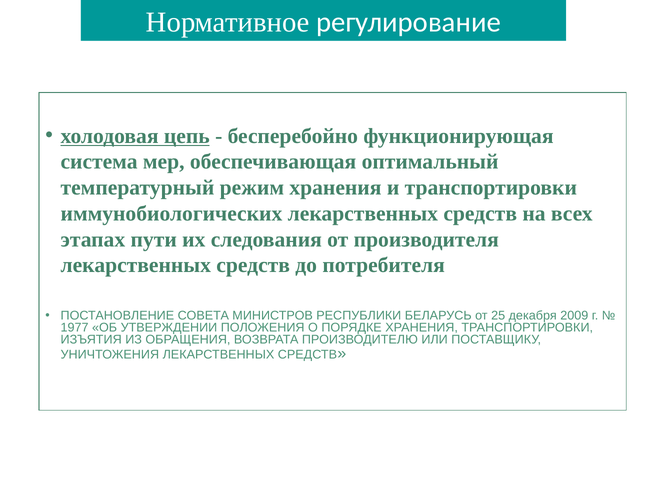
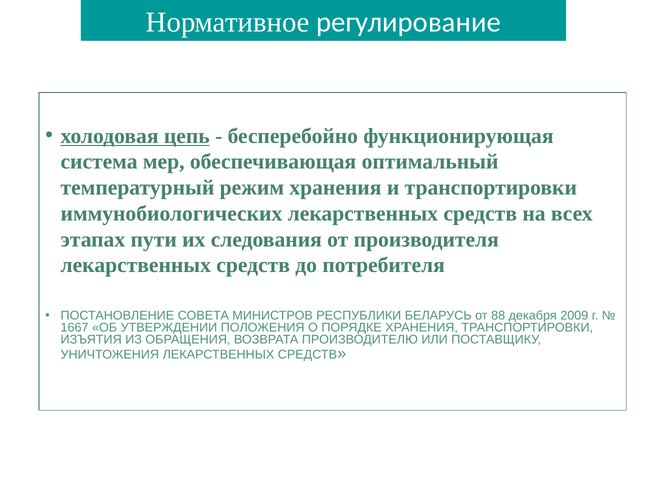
25: 25 -> 88 (498, 316)
1977: 1977 -> 1667 (75, 328)
